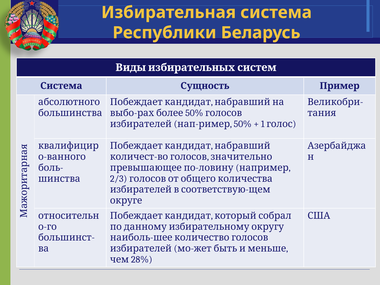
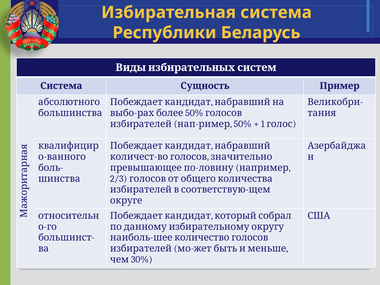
28%: 28% -> 30% (142, 260)
